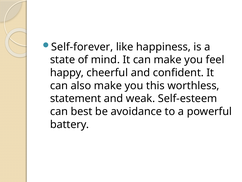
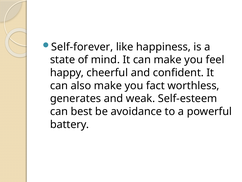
this: this -> fact (155, 85)
statement: statement -> generates (76, 98)
